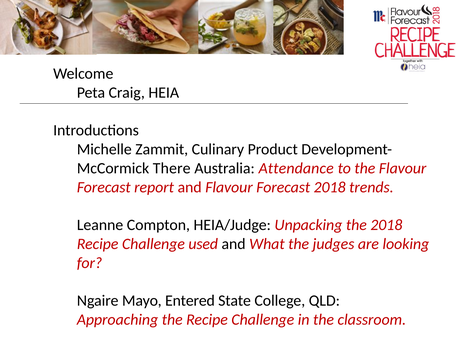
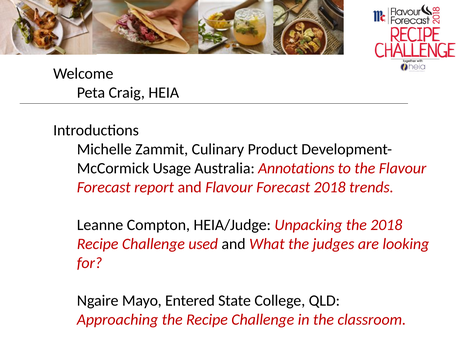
There: There -> Usage (172, 168)
Attendance: Attendance -> Annotations (296, 168)
